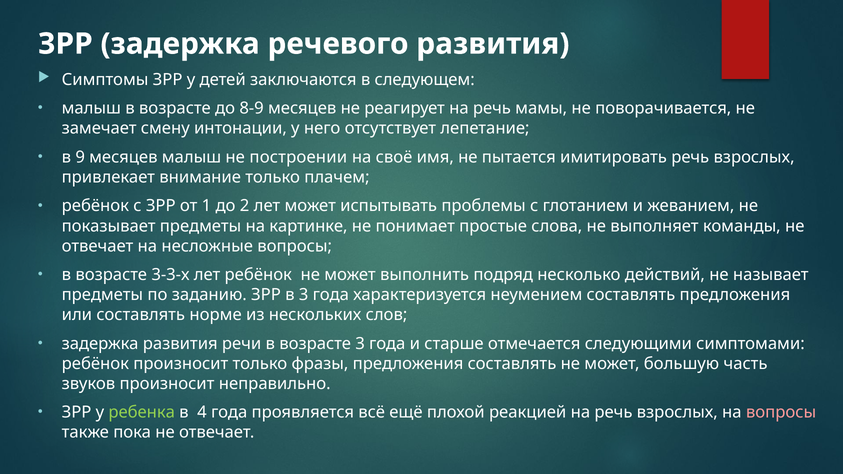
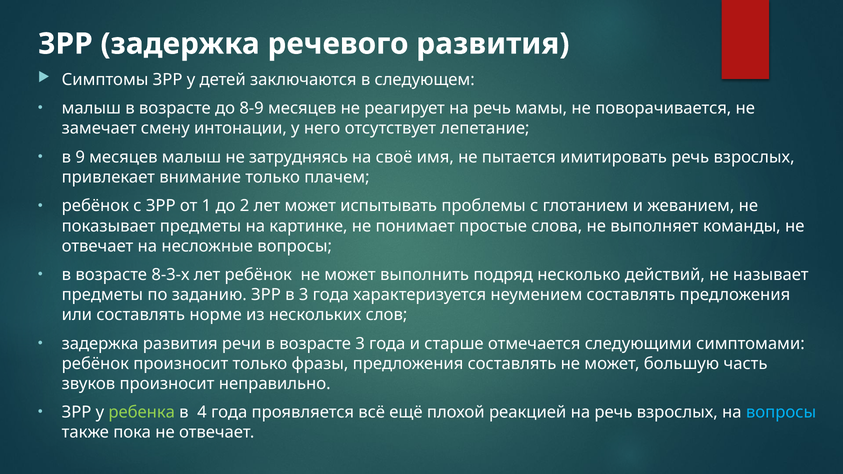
построении: построении -> затрудняясь (298, 157)
3-3-х: 3-3-х -> 8-3-х (170, 275)
вопросы colour: pink -> light blue (781, 413)
